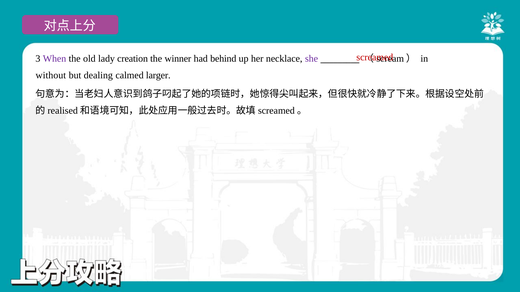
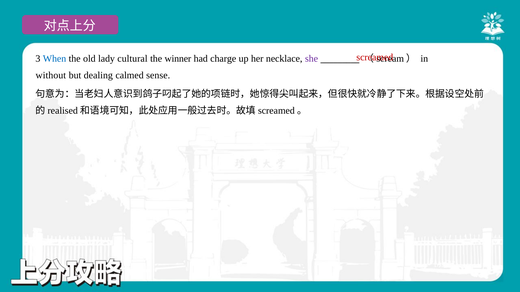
When colour: purple -> blue (55, 59)
creation: creation -> cultural (132, 59)
behind: behind -> charge (223, 59)
larger: larger -> sense (158, 76)
